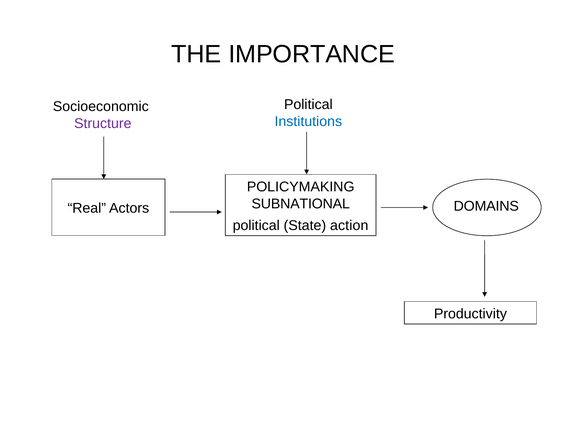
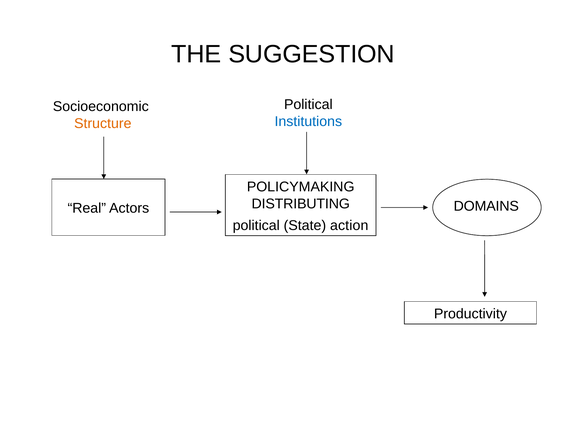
IMPORTANCE: IMPORTANCE -> SUGGESTION (312, 54)
Structure colour: purple -> orange (103, 124)
SUBNATIONAL: SUBNATIONAL -> DISTRIBUTING (301, 204)
